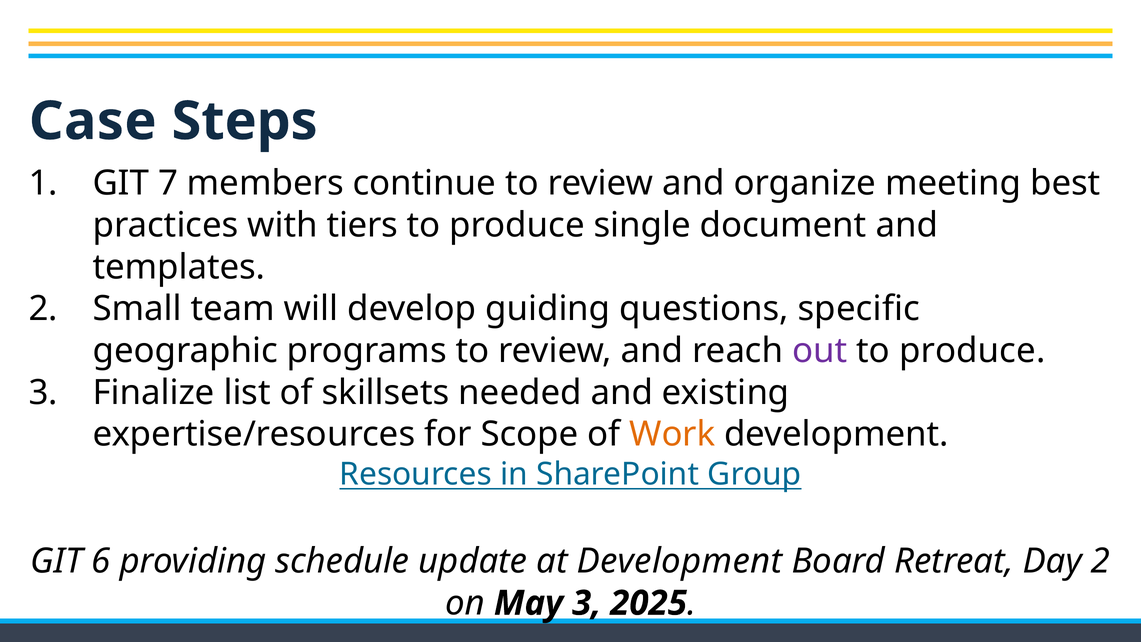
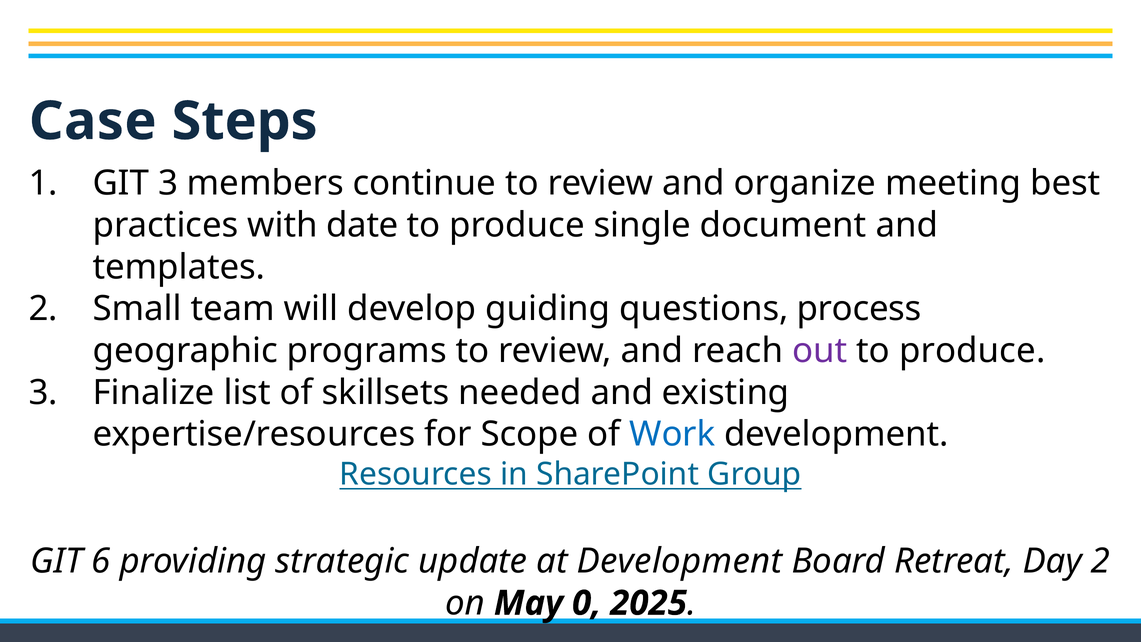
GIT 7: 7 -> 3 (168, 183)
tiers: tiers -> date (362, 225)
specific: specific -> process (859, 309)
Work colour: orange -> blue (672, 434)
schedule: schedule -> strategic (342, 561)
May 3: 3 -> 0 (587, 603)
